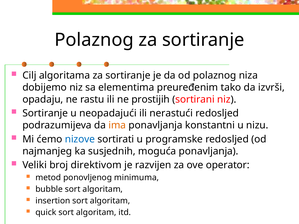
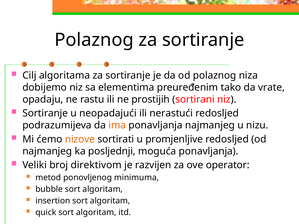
izvrši: izvrši -> vrate (271, 88)
ponavljanja konstantni: konstantni -> najmanjeg (210, 125)
nizove colour: blue -> orange (80, 139)
programske: programske -> promjenljive (174, 139)
susjednih: susjednih -> posljednji (112, 151)
